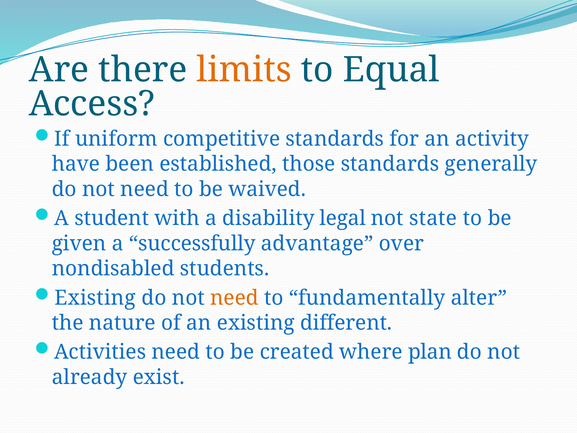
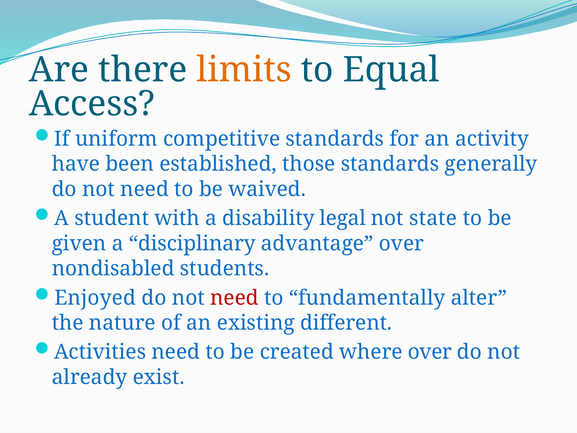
successfully: successfully -> disciplinary (192, 243)
Existing: Existing -> Enjoyed (95, 298)
need colour: orange -> red (234, 298)
where plan: plan -> over (430, 352)
